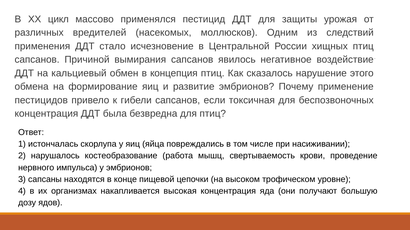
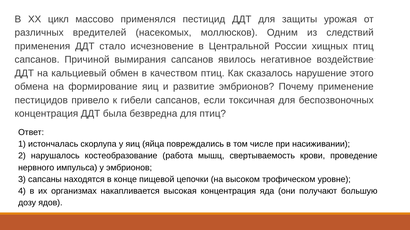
концепция: концепция -> качеством (174, 73)
